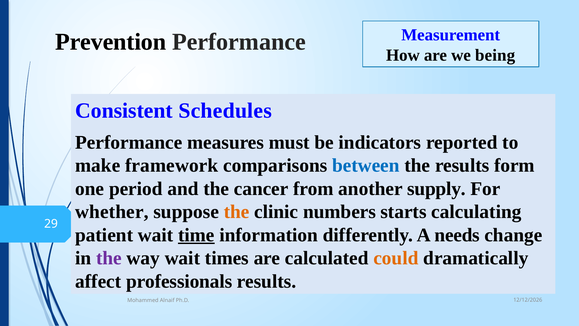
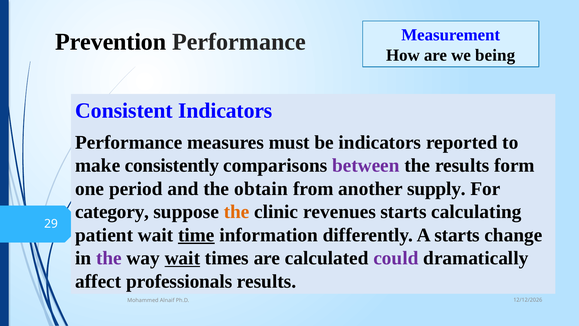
Consistent Schedules: Schedules -> Indicators (225, 111)
framework: framework -> consistently (172, 165)
between colour: blue -> purple (366, 165)
cancer: cancer -> obtain (261, 189)
whether: whether -> category (112, 212)
numbers: numbers -> revenues (340, 212)
A needs: needs -> starts (457, 235)
wait underline: none -> present (182, 258)
could colour: orange -> purple (396, 258)
